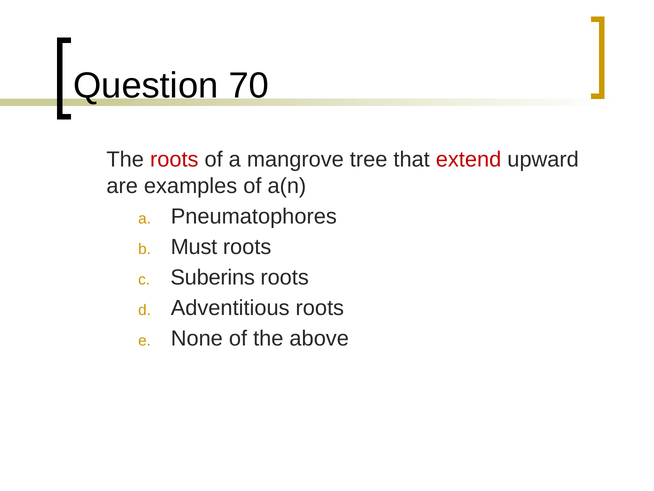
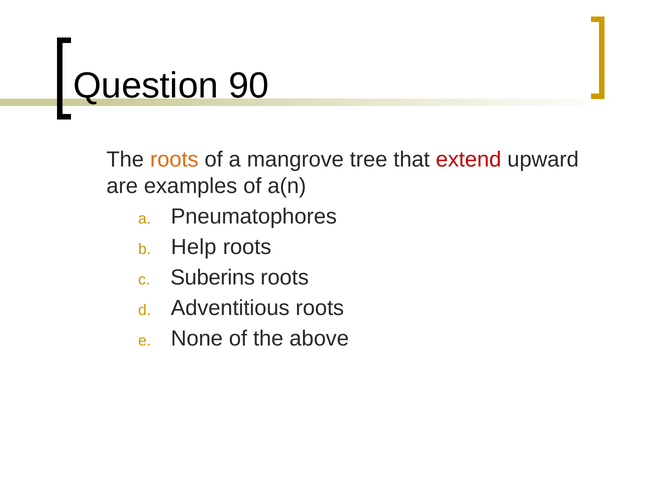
70: 70 -> 90 (249, 85)
roots colour: red -> orange (174, 160)
Must: Must -> Help (194, 247)
